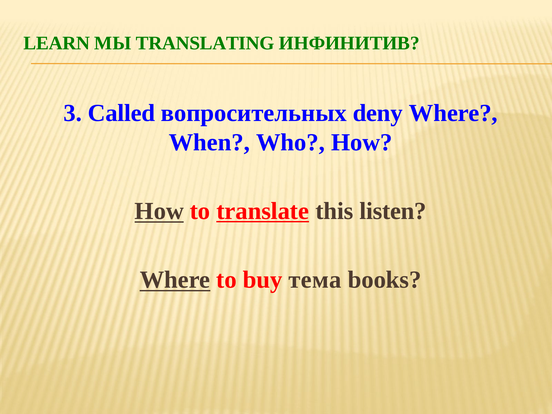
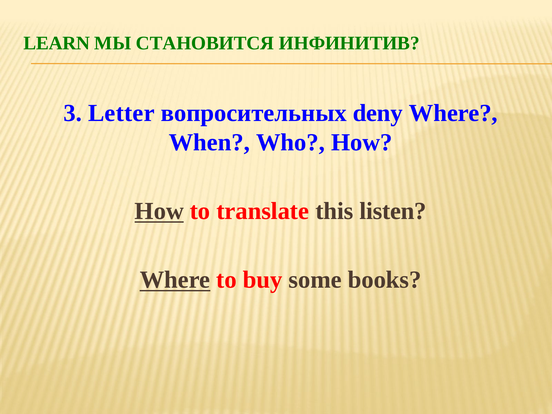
TRANSLATING: TRANSLATING -> СТАНОВИТСЯ (205, 43)
Called: Called -> Letter (121, 113)
translate underline: present -> none (263, 211)
тема: тема -> some (315, 280)
